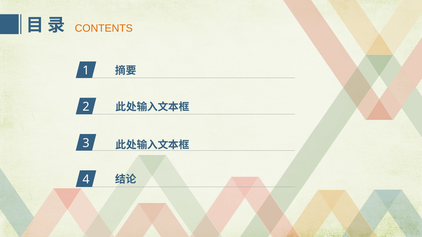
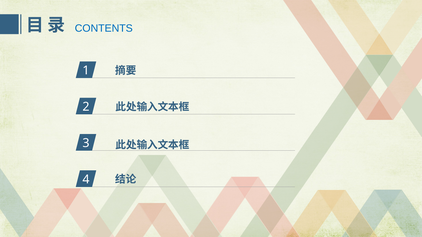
CONTENTS colour: orange -> blue (104, 28)
